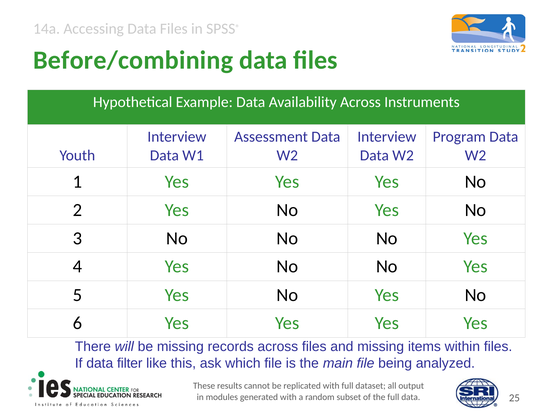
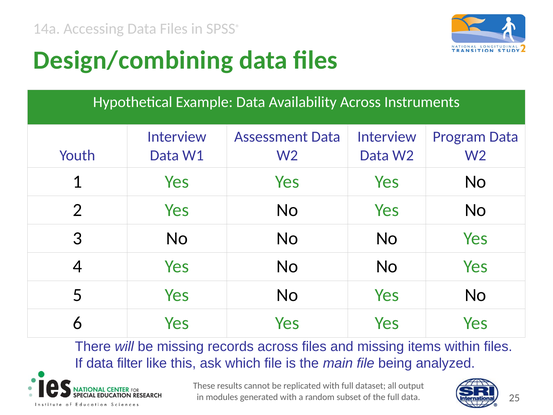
Before/combining: Before/combining -> Design/combining (133, 60)
